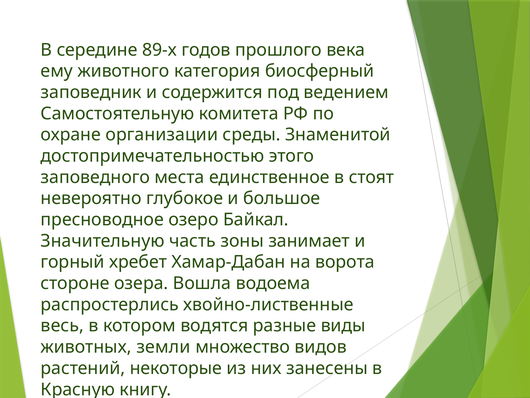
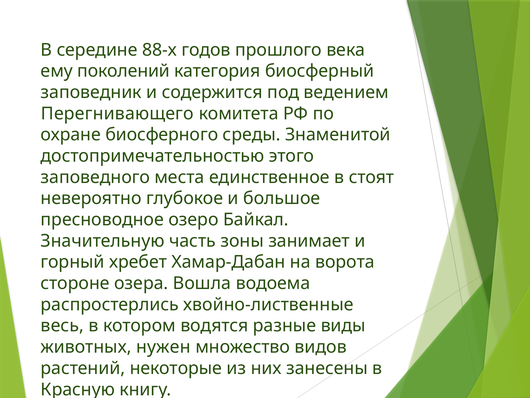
89-х: 89-х -> 88-х (160, 50)
животного: животного -> поколений (123, 71)
Самостоятельную: Самостоятельную -> Перегнивающего (117, 113)
организации: организации -> биосферного (162, 135)
земли: земли -> нужен (163, 347)
